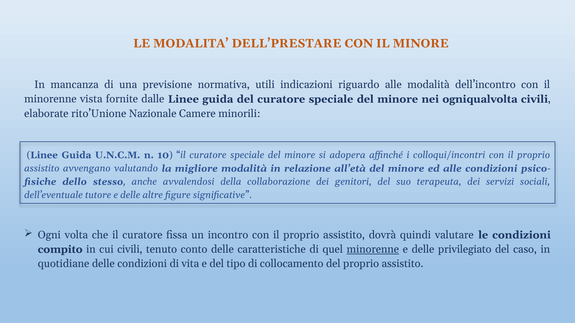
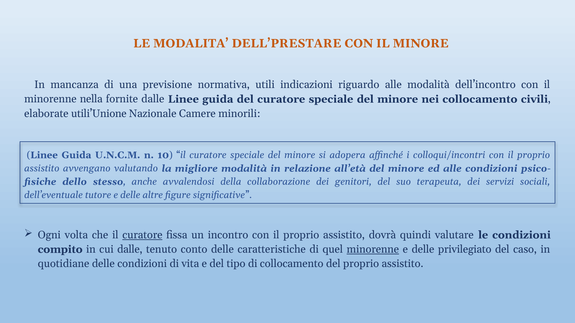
vista: vista -> nella (91, 99)
nei ogniqualvolta: ogniqualvolta -> collocamento (480, 99)
rito’Unione: rito’Unione -> utili’Unione (99, 114)
curatore underline: none -> present (142, 235)
cui civili: civili -> dalle (130, 250)
